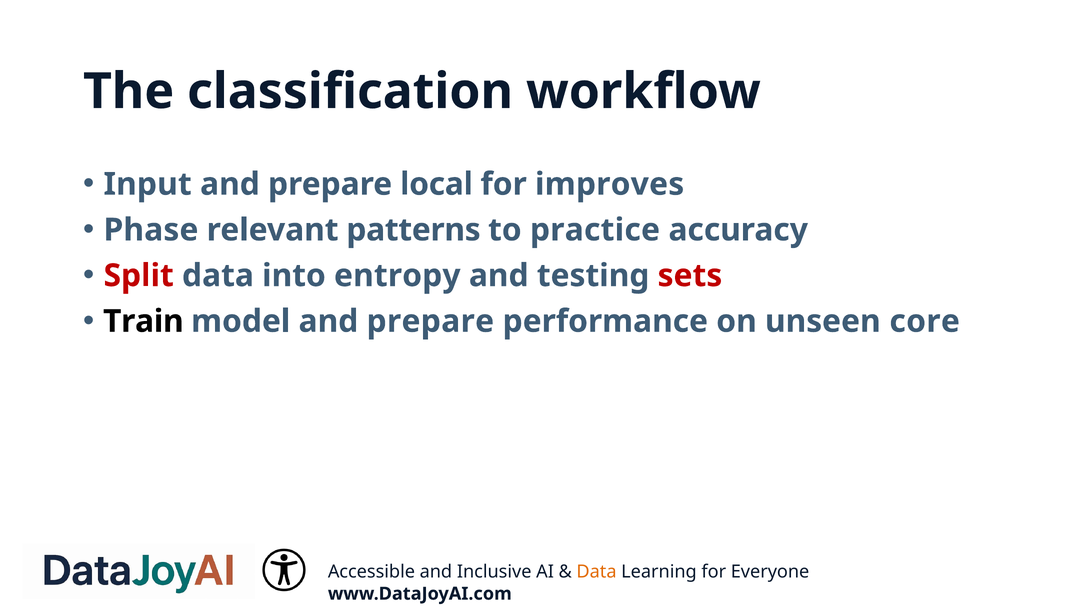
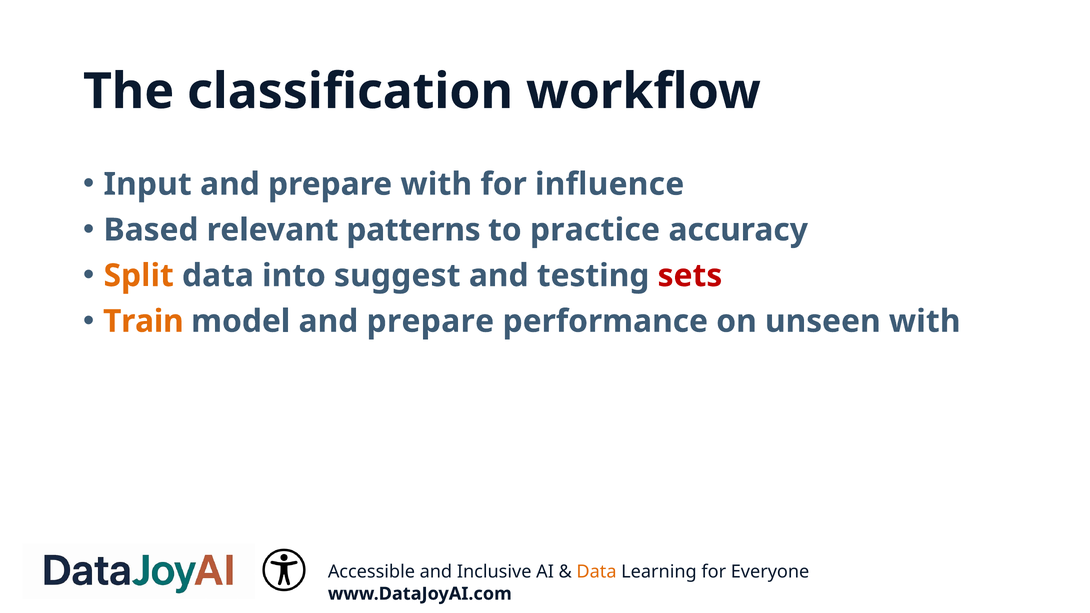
prepare local: local -> with (436, 184)
improves: improves -> influence (610, 184)
Phase: Phase -> Based (151, 230)
Split colour: red -> orange (139, 276)
entropy: entropy -> suggest (397, 276)
Train colour: black -> orange (143, 321)
unseen core: core -> with (925, 321)
